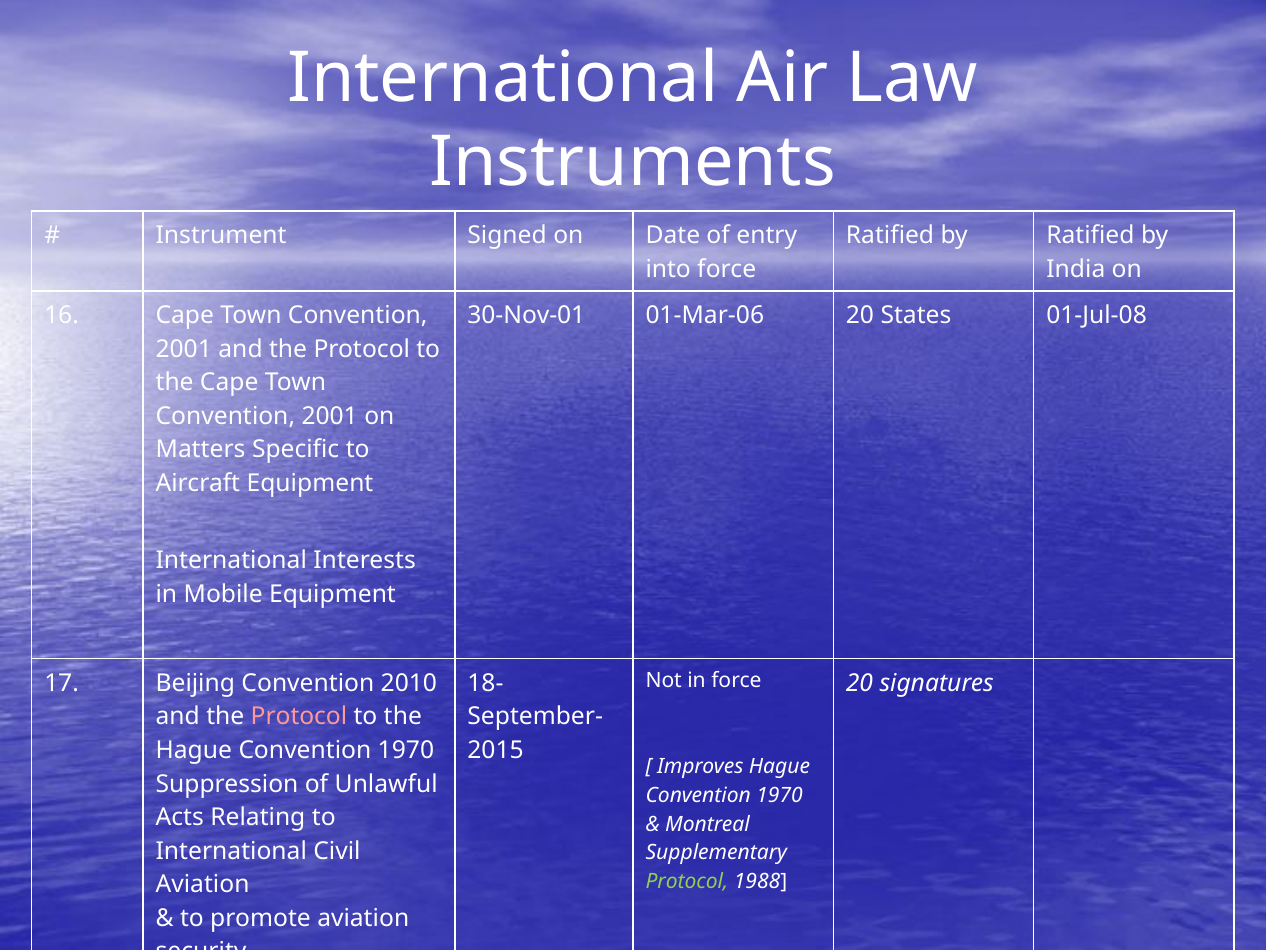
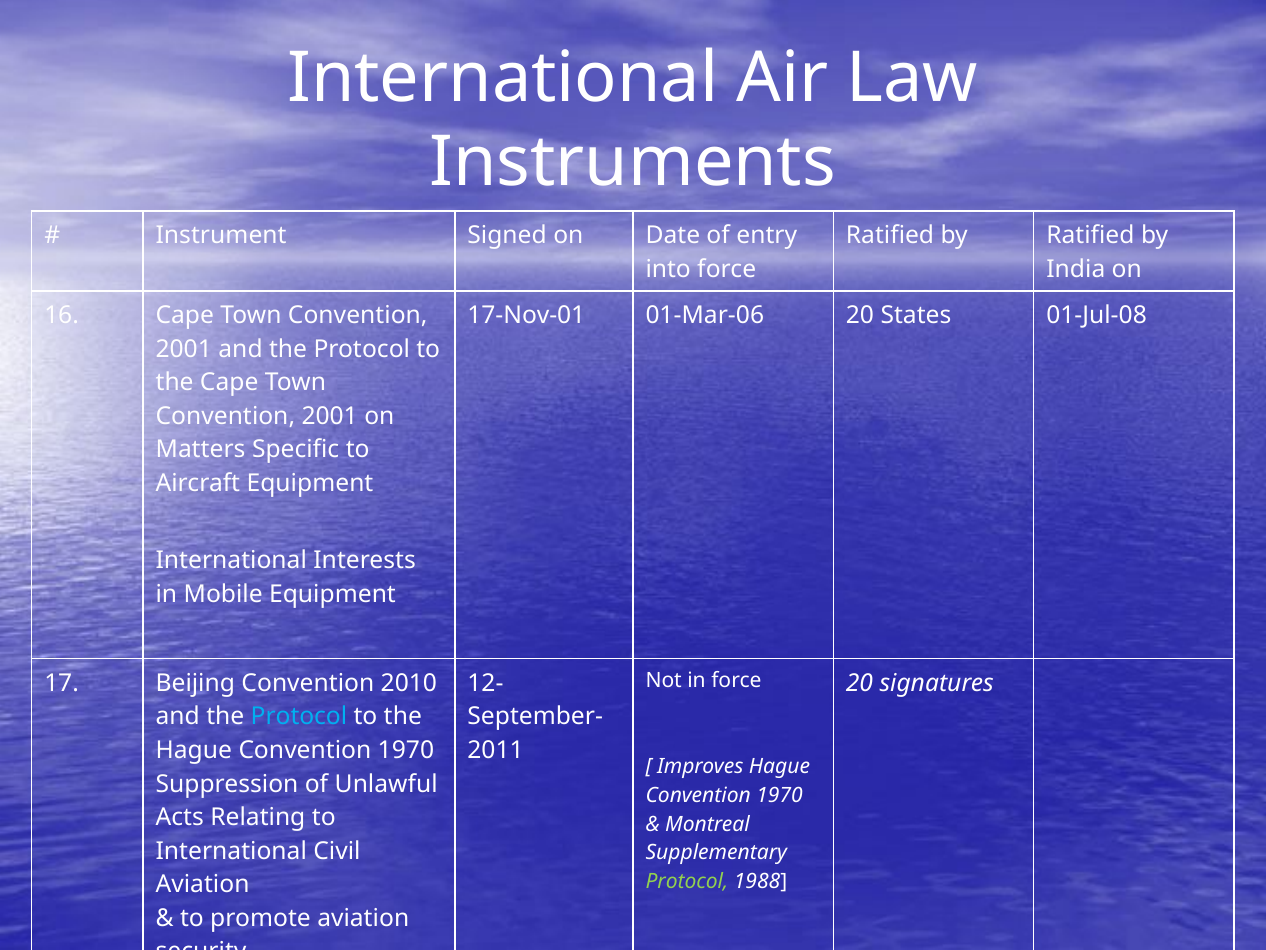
30-Nov-01: 30-Nov-01 -> 17-Nov-01 (526, 315)
18-: 18- -> 12- (485, 683)
Protocol colour: pink -> light blue (299, 716)
2015: 2015 -> 2011 (496, 750)
